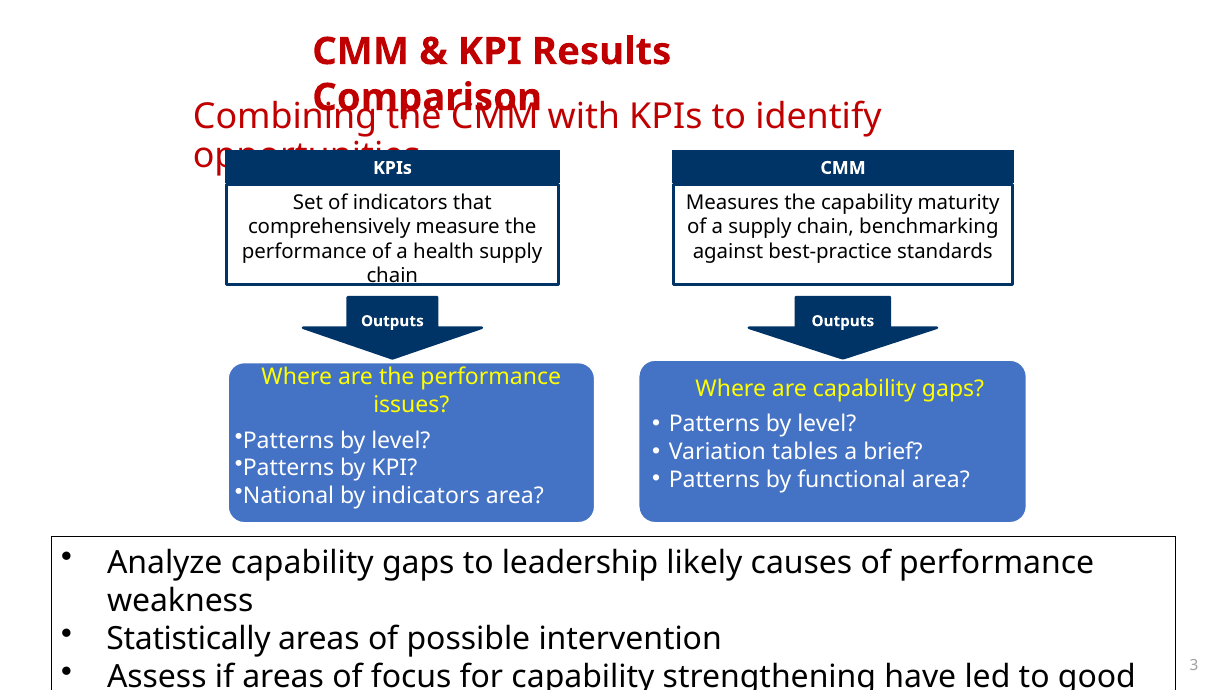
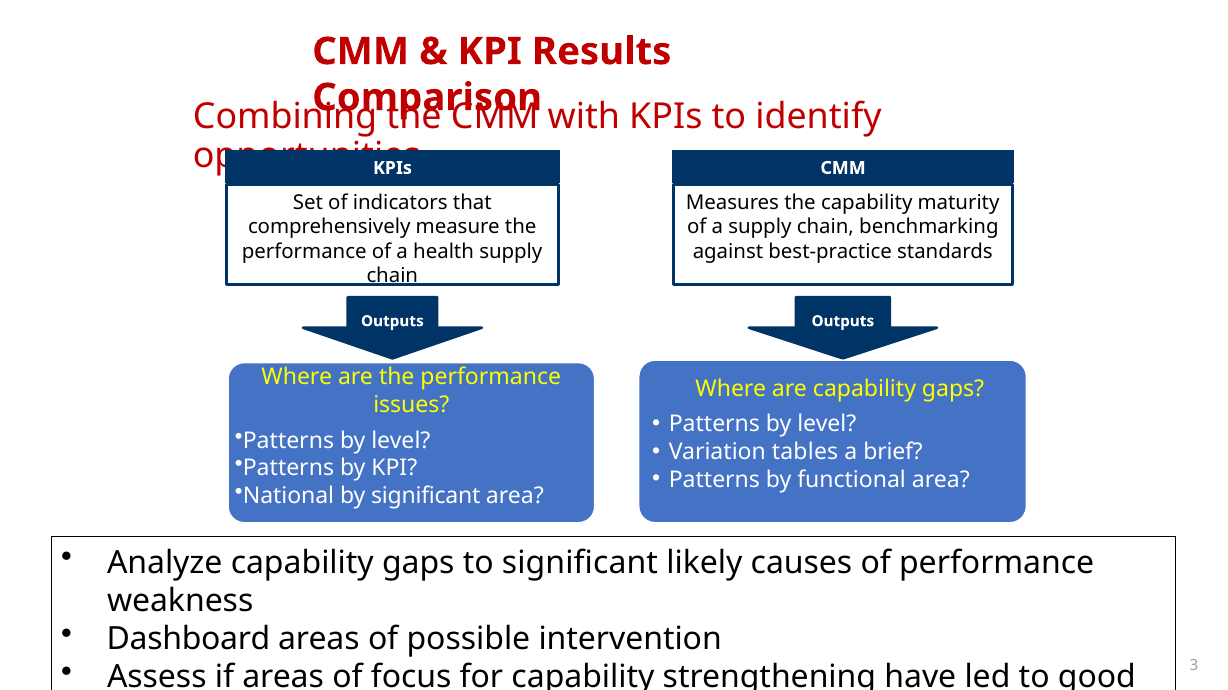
by indicators: indicators -> significant (426, 496)
to leadership: leadership -> significant (580, 563)
Statistically: Statistically -> Dashboard (189, 640)
